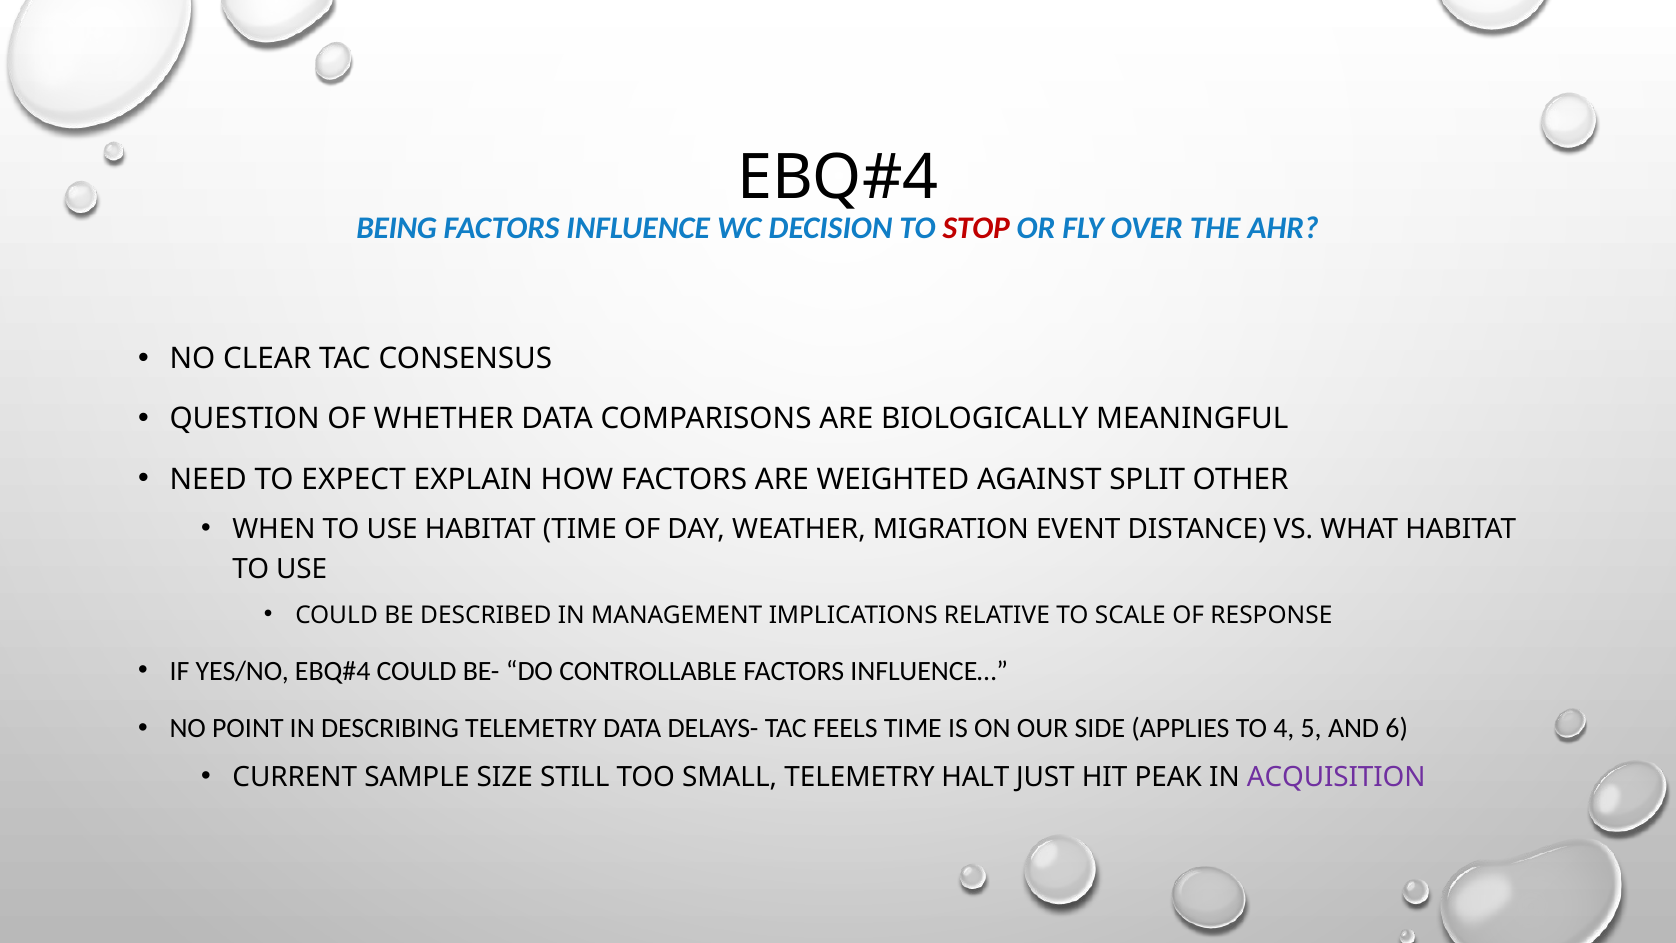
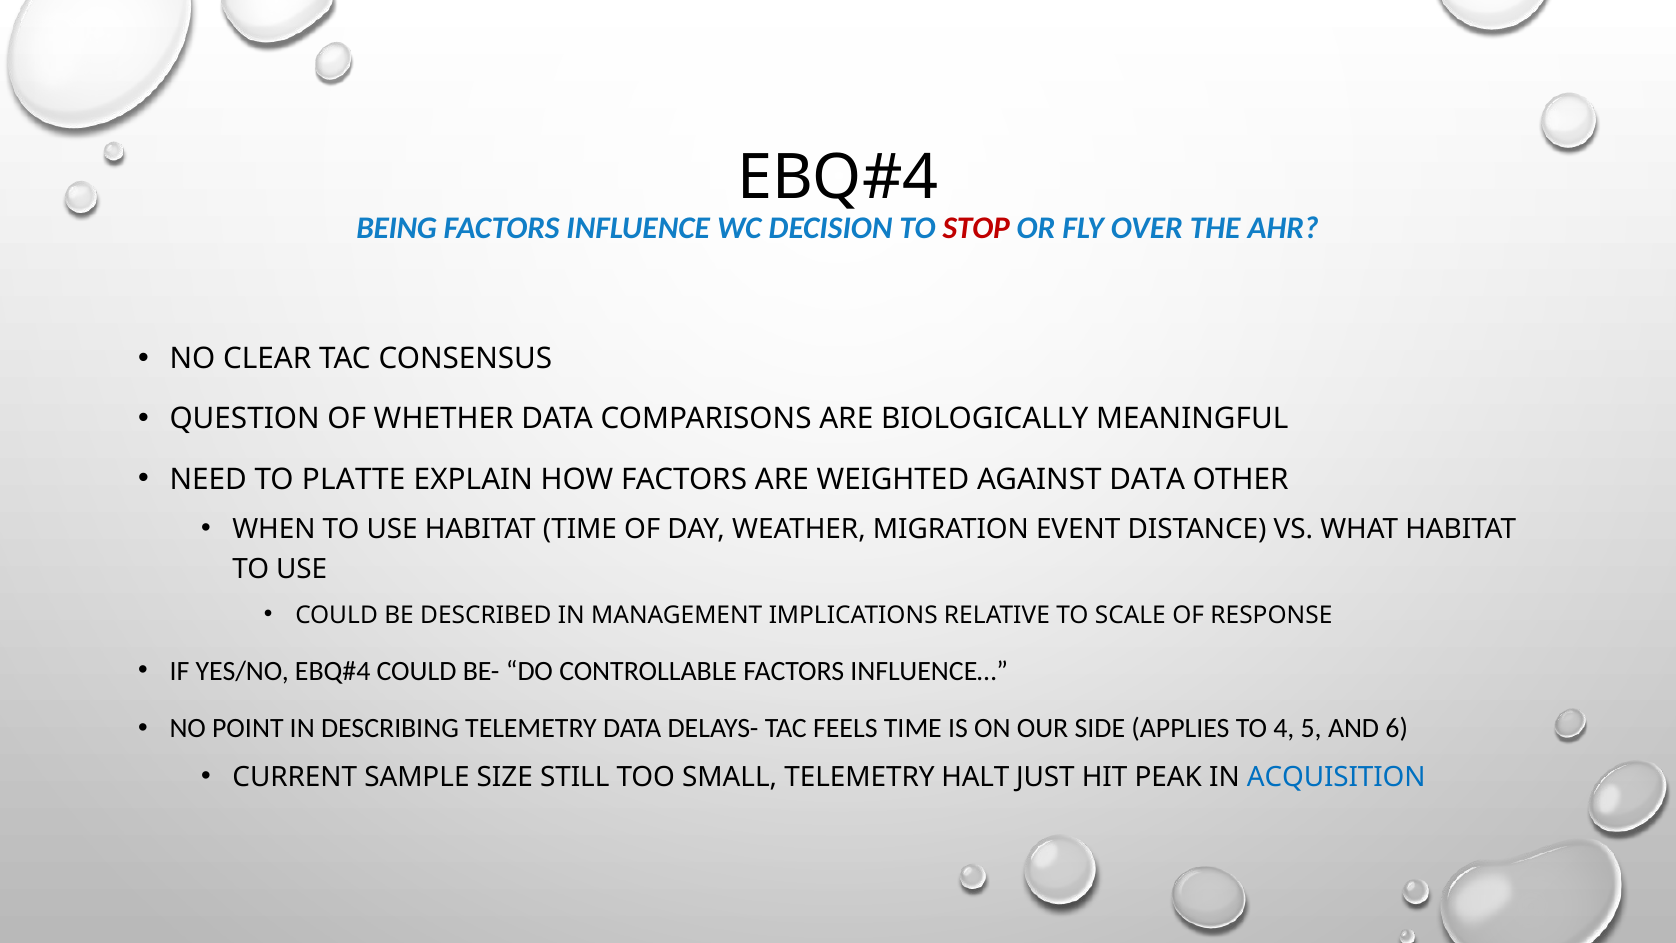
EXPECT: EXPECT -> PLATTE (354, 479)
AGAINST SPLIT: SPLIT -> DATA (1147, 479)
ACQUISITION colour: purple -> blue (1336, 777)
